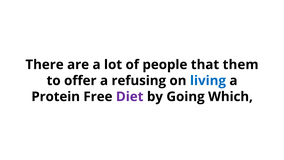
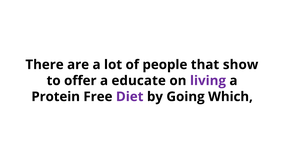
them: them -> show (241, 65)
refusing: refusing -> educate (139, 81)
living colour: blue -> purple (208, 81)
